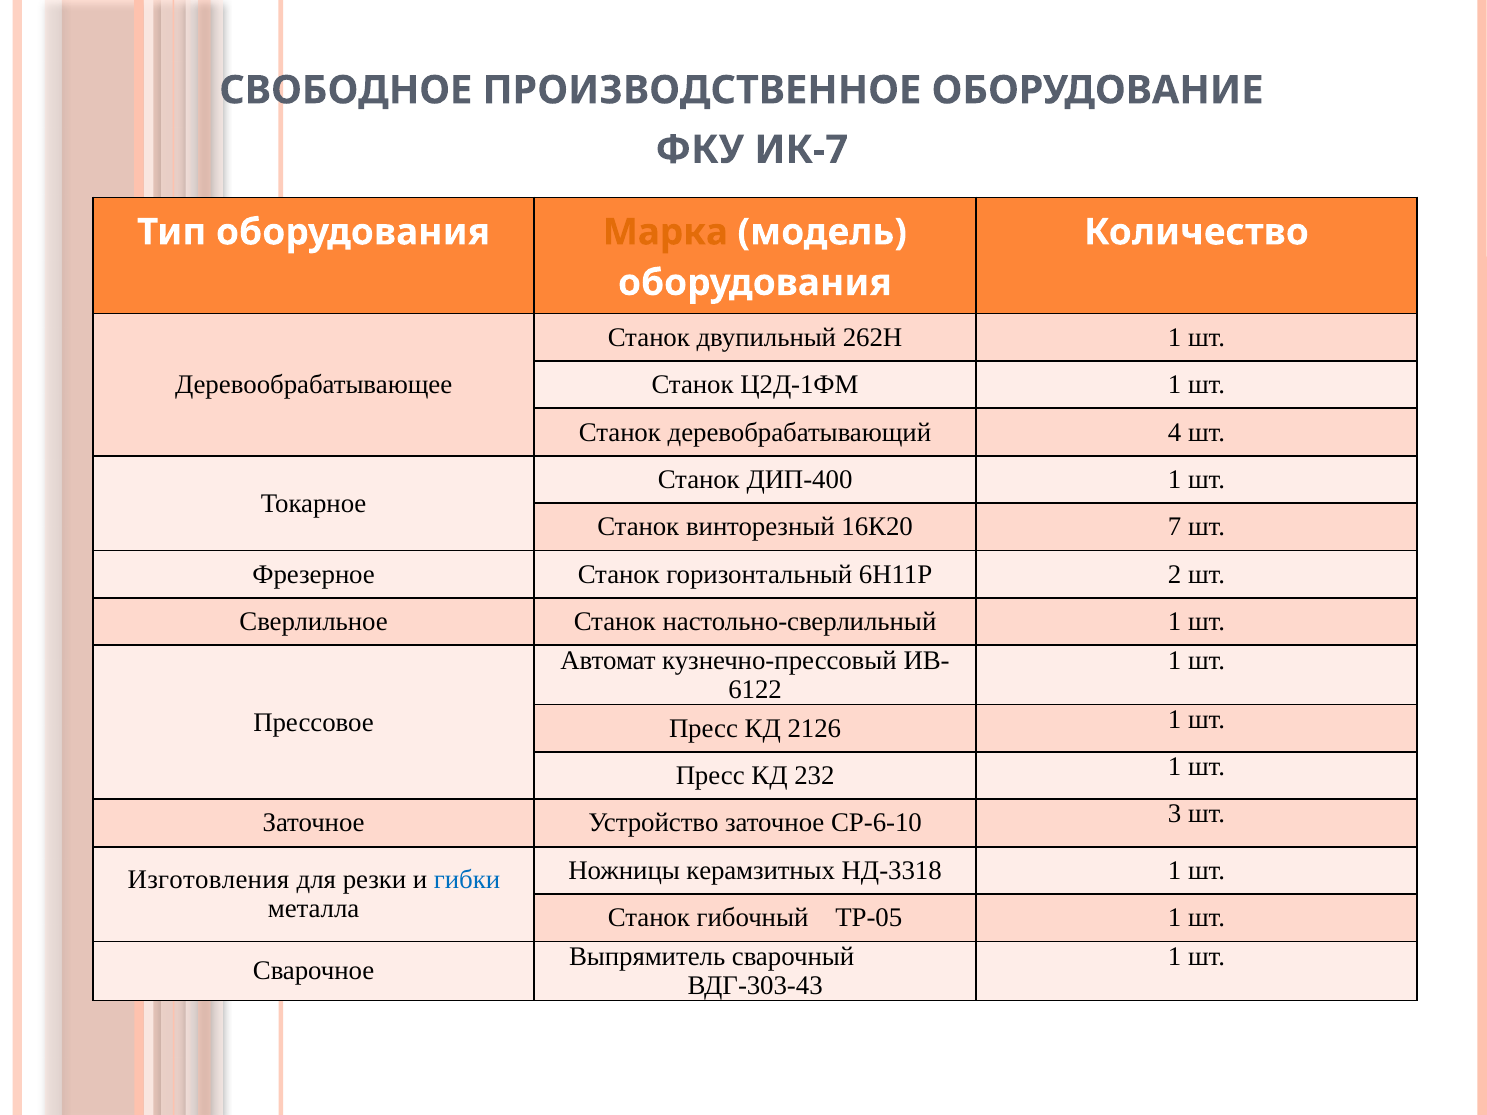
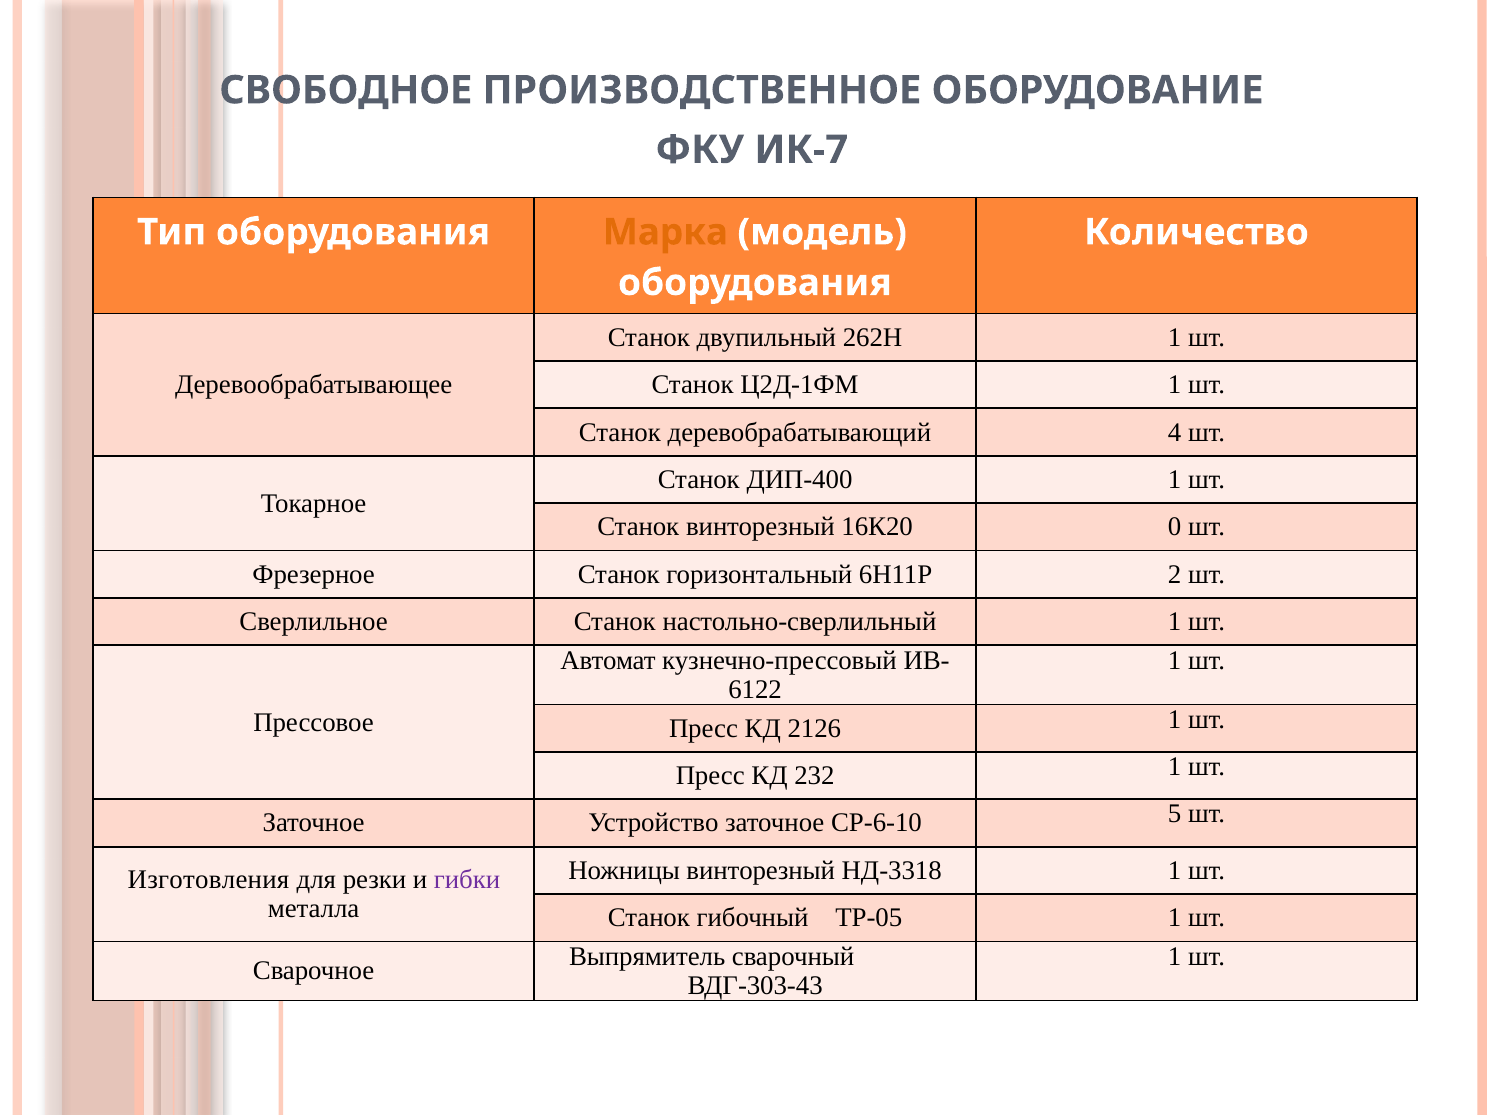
7: 7 -> 0 (1175, 527)
3: 3 -> 5 (1175, 814)
Ножницы керамзитных: керамзитных -> винторезный (761, 871)
гибки colour: blue -> purple (467, 880)
